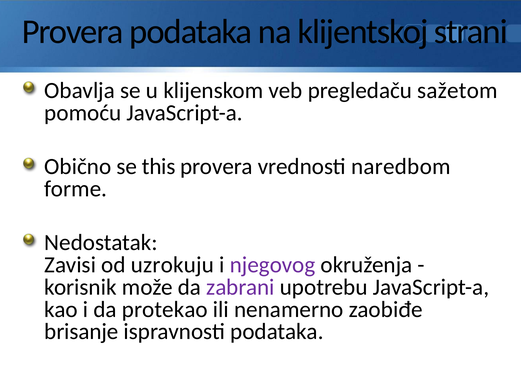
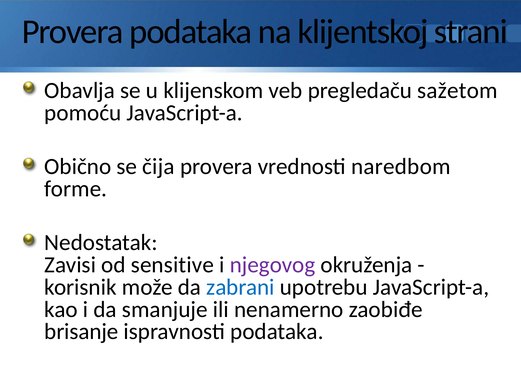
this: this -> čija (158, 167)
uzrokuju: uzrokuju -> sensitive (172, 265)
zabrani colour: purple -> blue (240, 287)
protekao: protekao -> smanjuje (165, 309)
